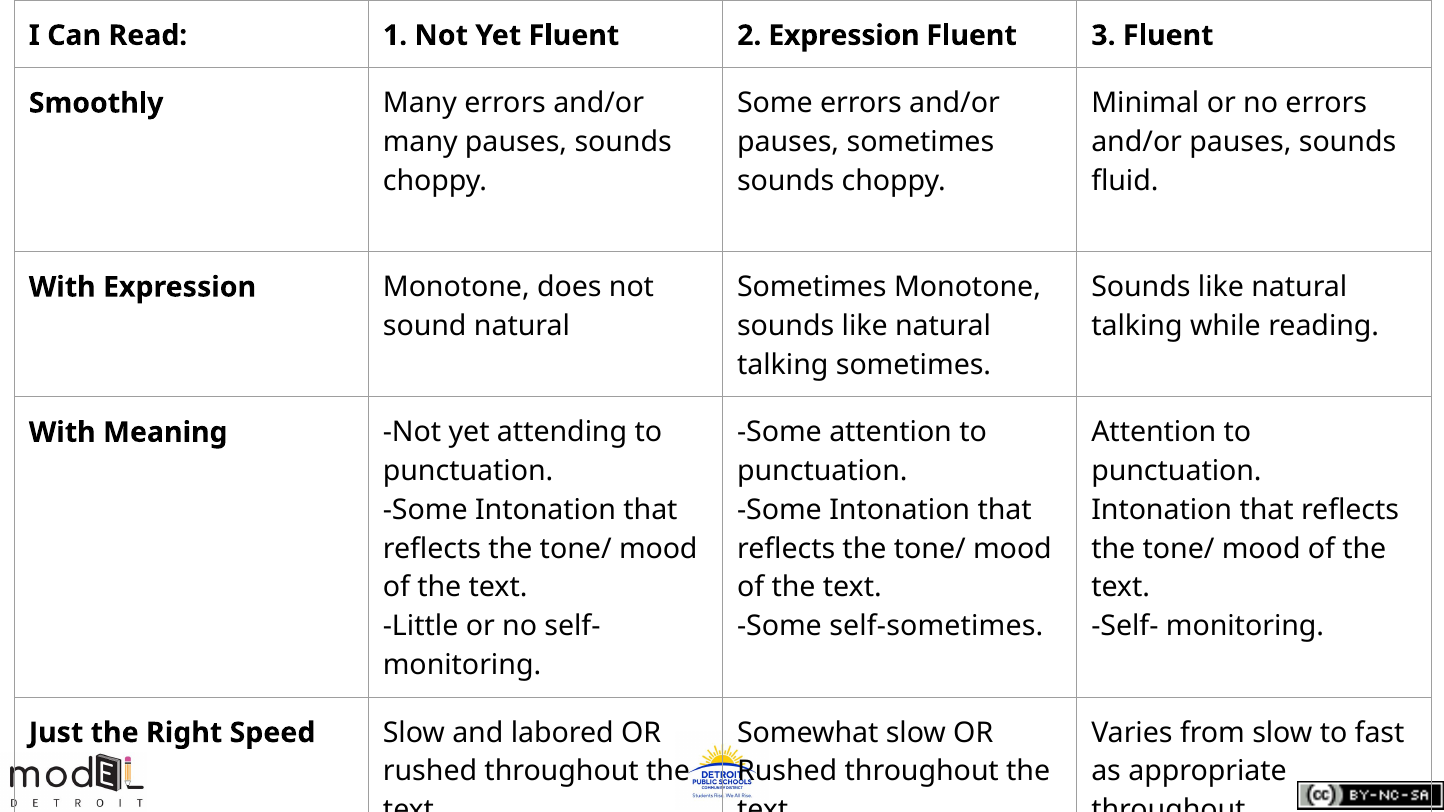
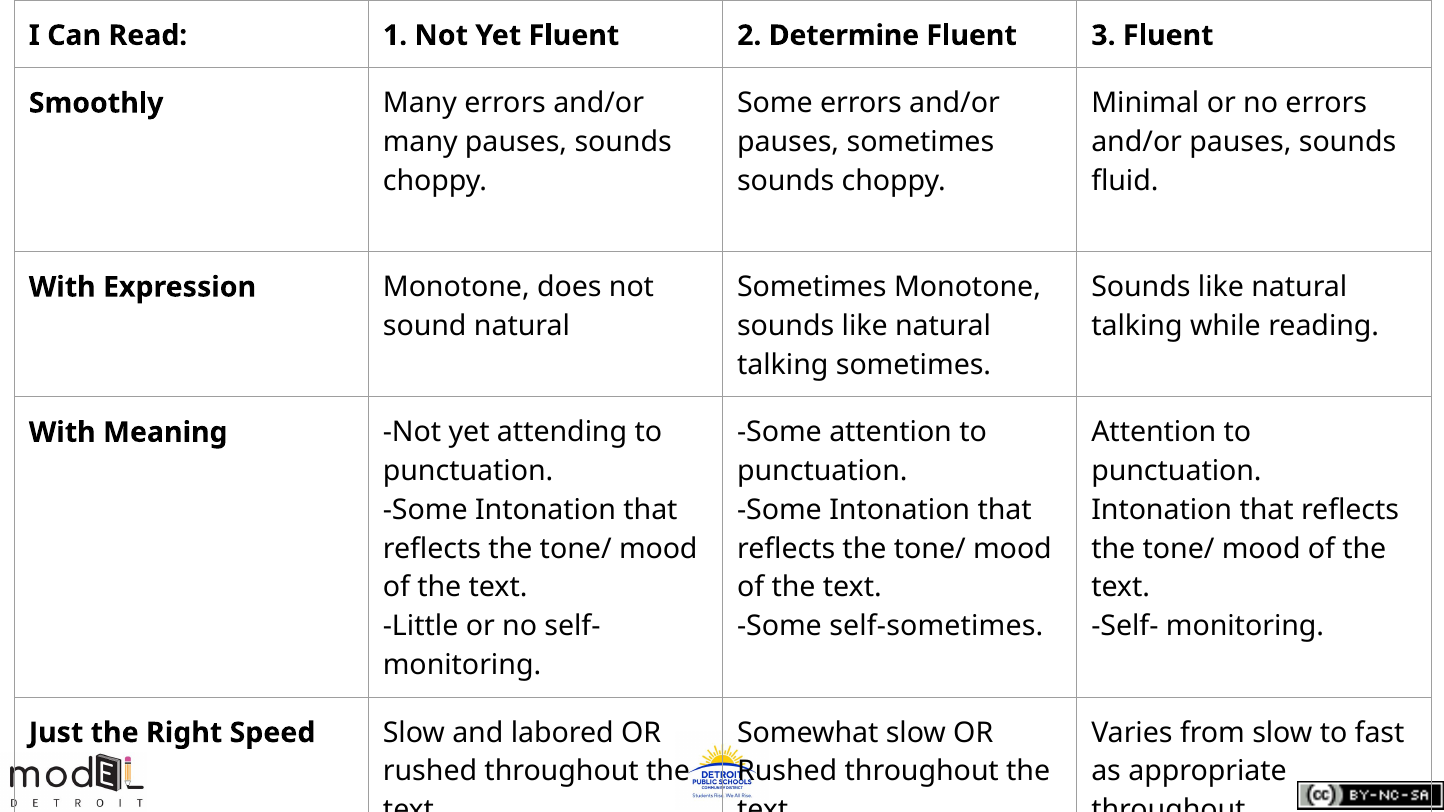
2 Expression: Expression -> Determine (844, 35)
